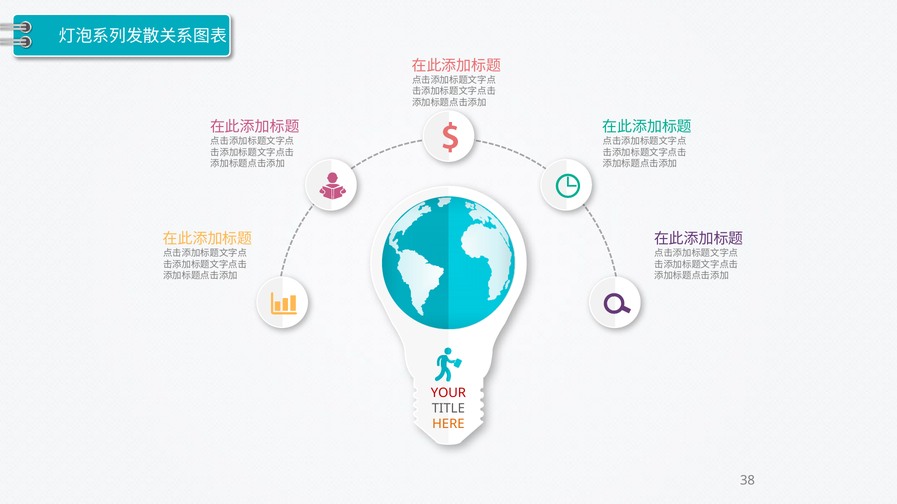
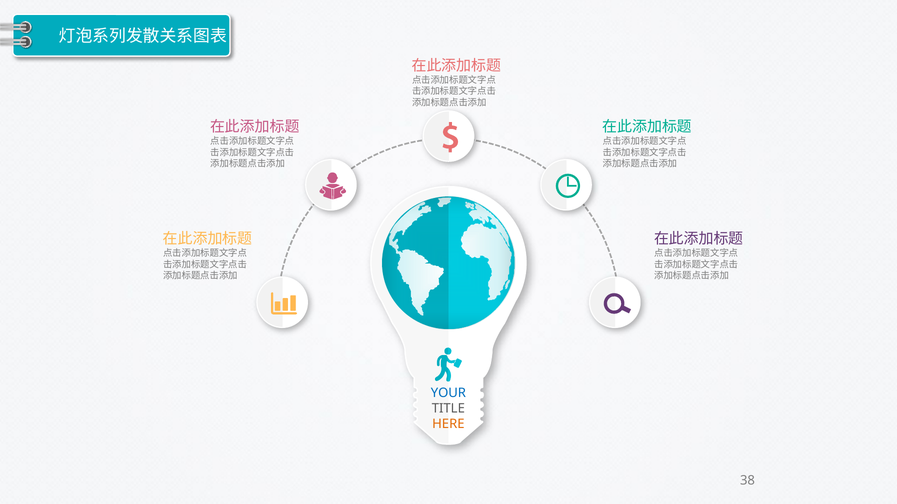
YOUR colour: red -> blue (448, 393)
